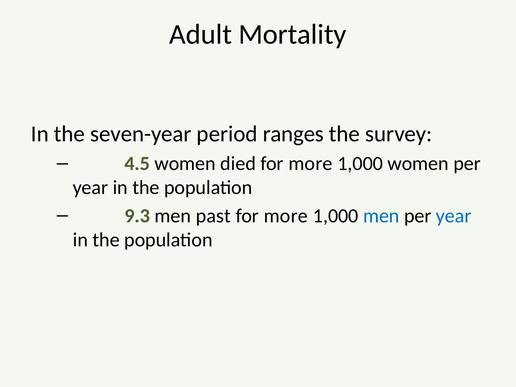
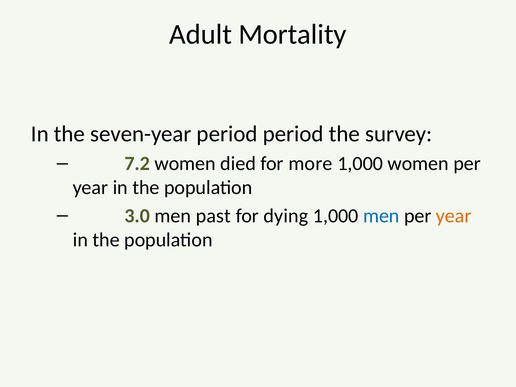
period ranges: ranges -> period (293, 134)
4.5: 4.5 -> 7.2 (137, 164)
9.3: 9.3 -> 3.0 (137, 216)
more: more -> dying (286, 216)
year colour: blue -> orange (454, 216)
